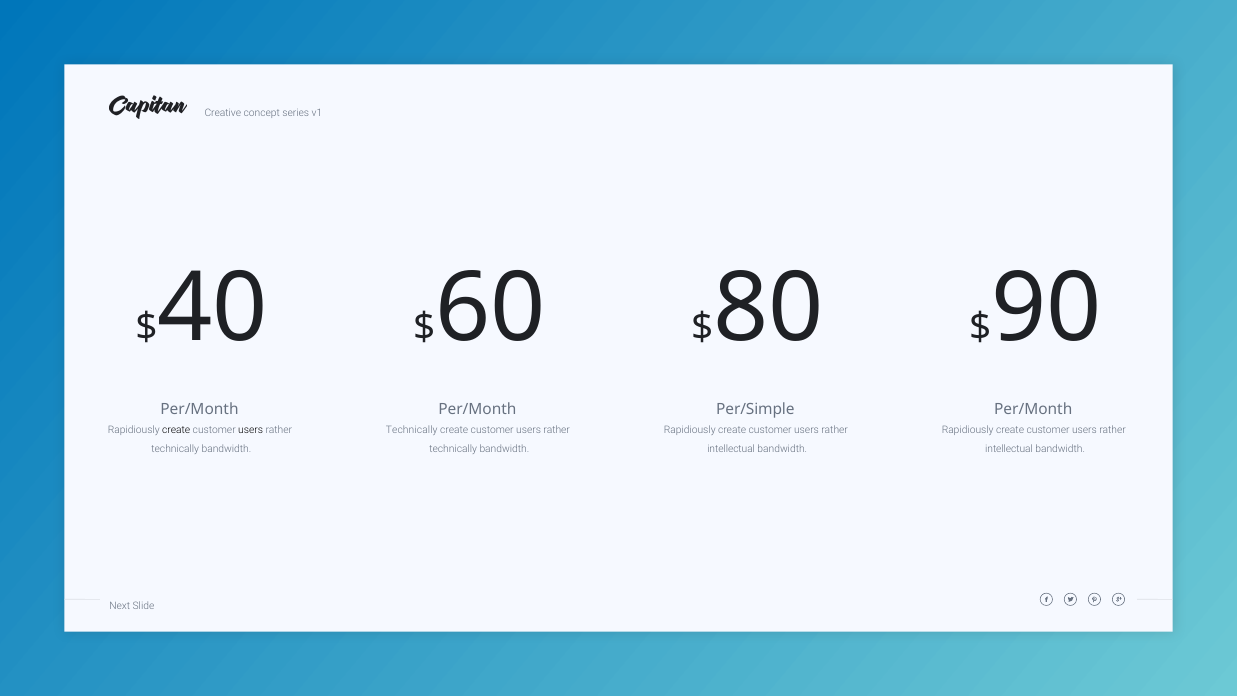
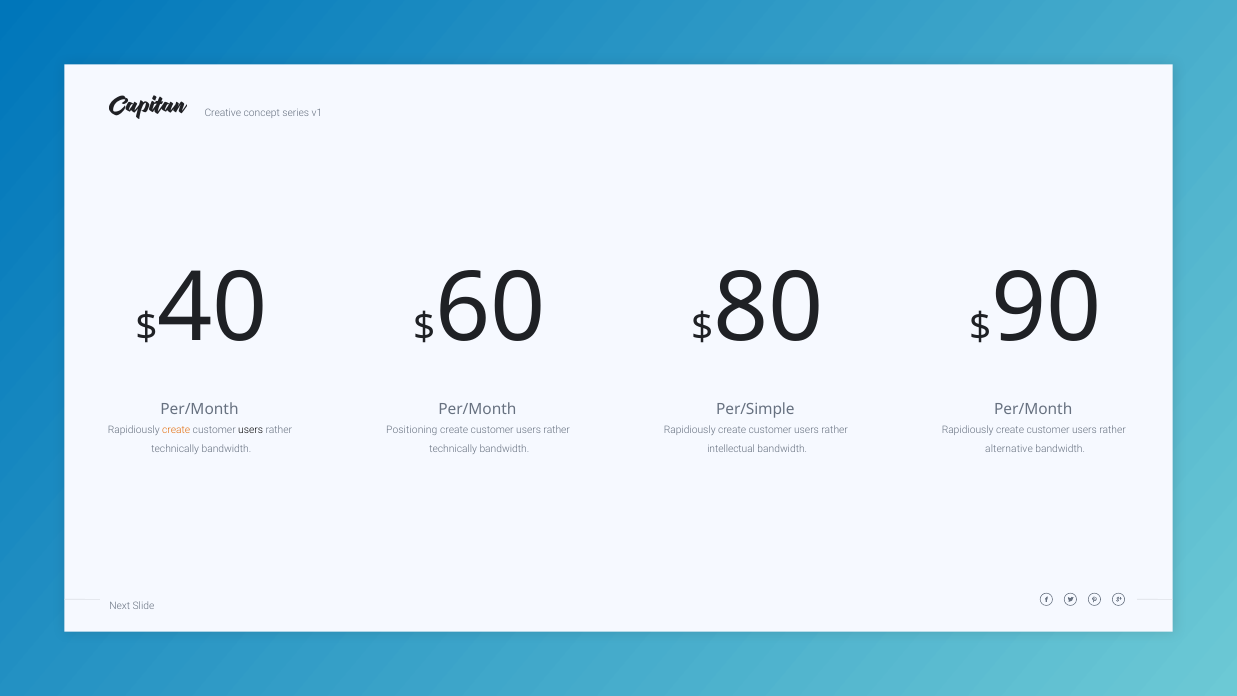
create colour: black -> orange (176, 430)
Technically: Technically -> Positioning (412, 430)
intellectual: intellectual -> alternative (1009, 449)
